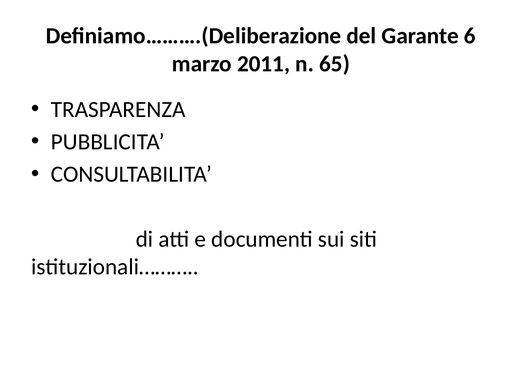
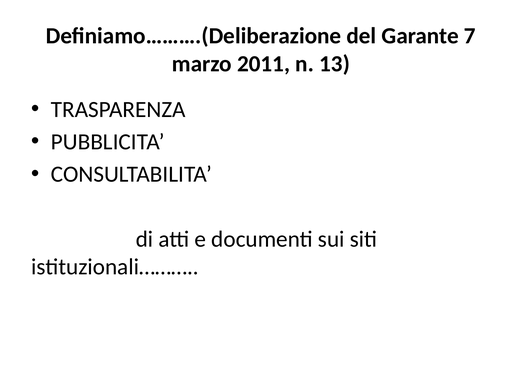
6: 6 -> 7 (470, 36)
65: 65 -> 13 (335, 64)
